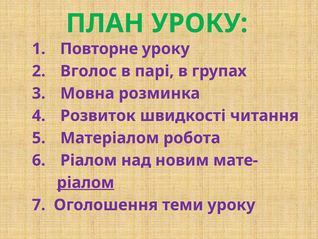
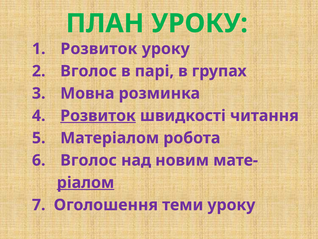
Повторне: Повторне -> Розвиток (99, 49)
Розвиток underline: none -> present (98, 115)
Ріалом: Ріалом -> Вголос (89, 160)
